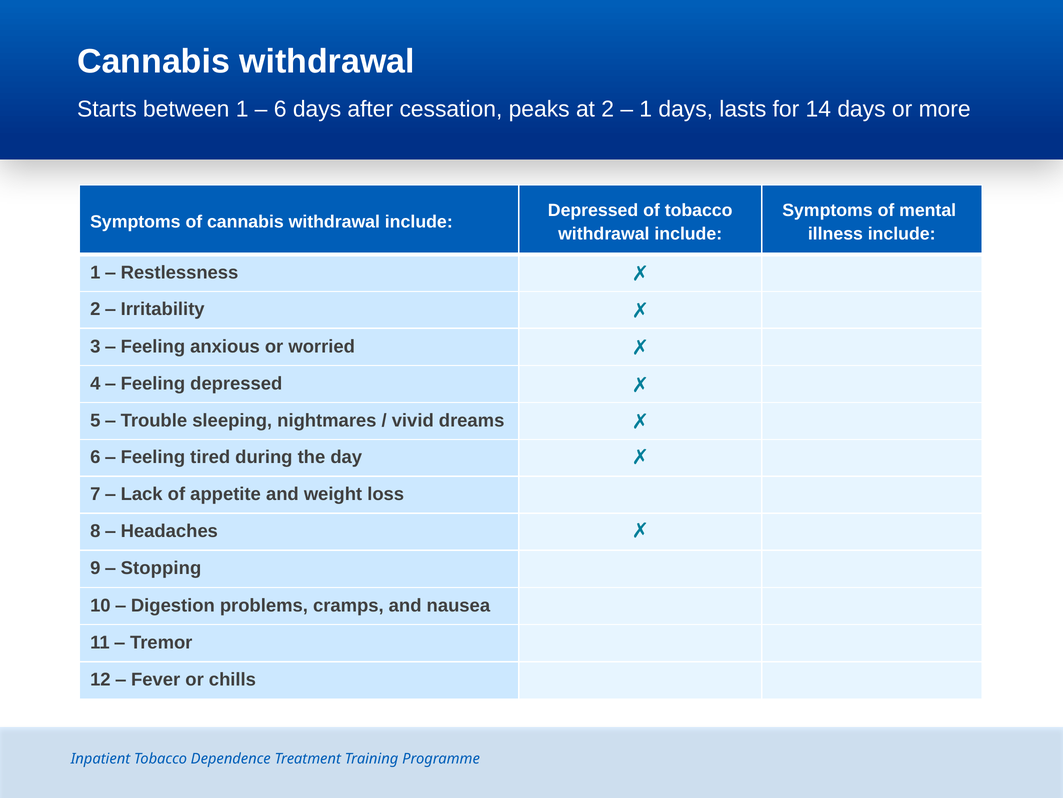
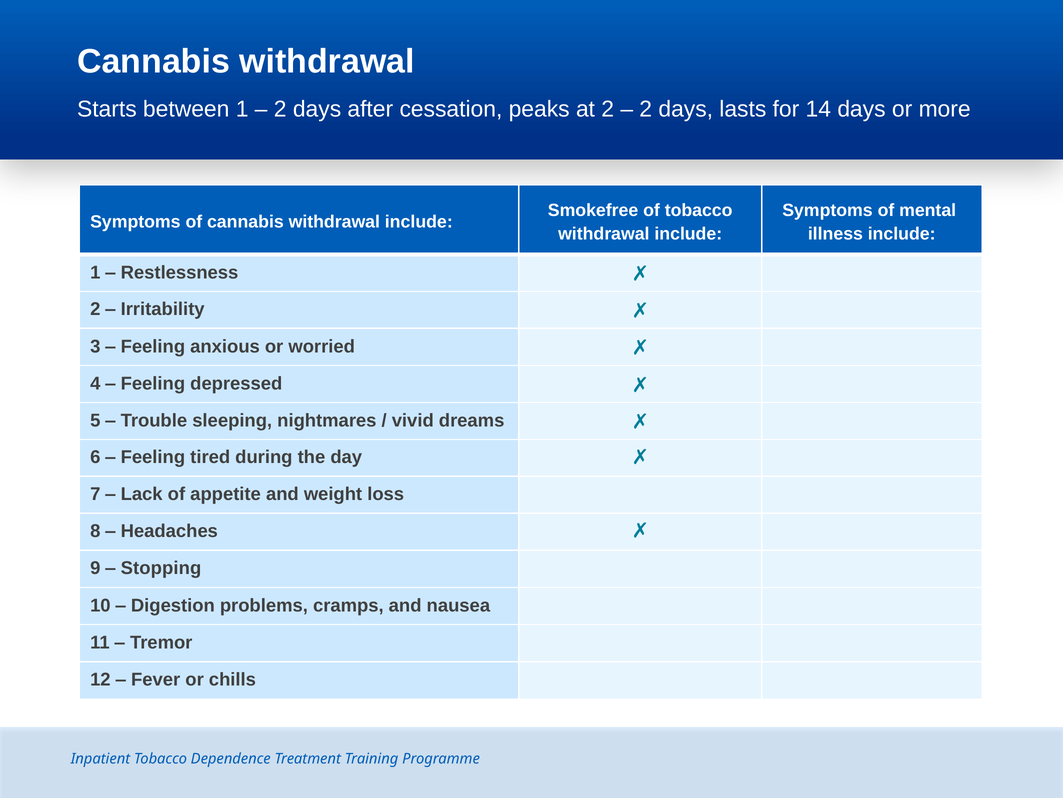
6: 6 -> 2 (280, 109)
1: 1 -> 2 (646, 109)
Depressed: Depressed -> Smokefree (593, 210)
